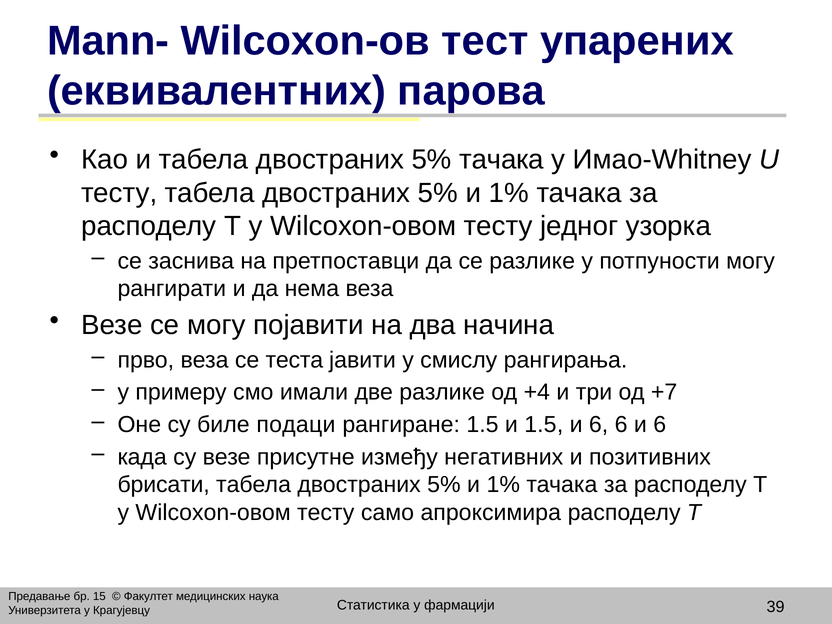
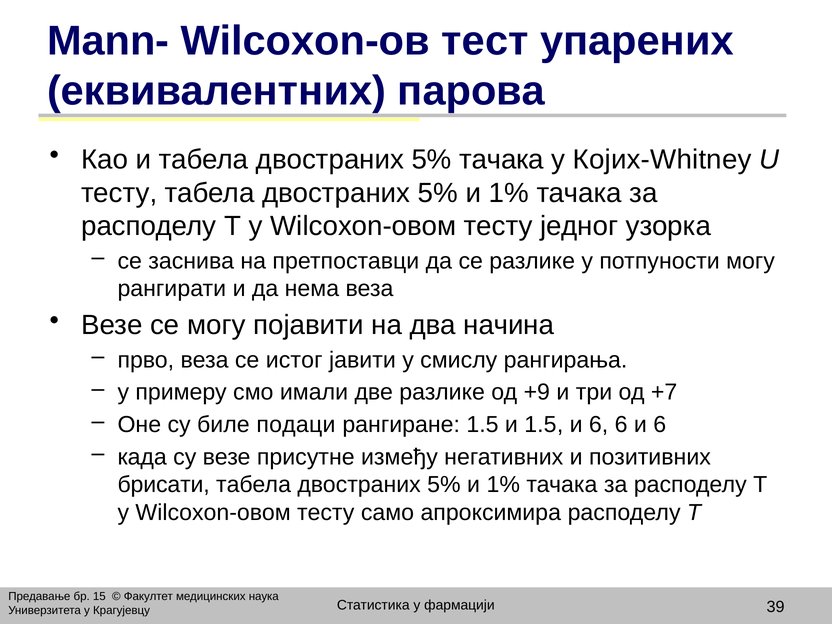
Имао-Whitney: Имао-Whitney -> Којих-Whitney (662, 160)
тестa: тестa -> истог (294, 360)
+4: +4 -> +9 (537, 392)
